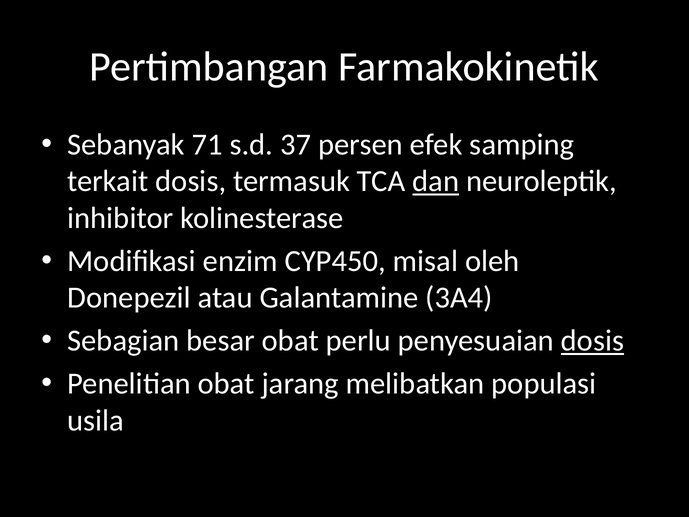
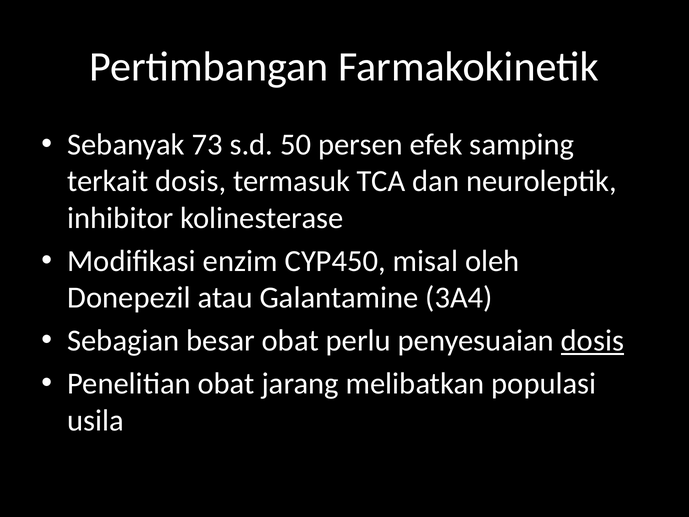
71: 71 -> 73 (207, 145)
37: 37 -> 50 (296, 145)
dan underline: present -> none (436, 181)
